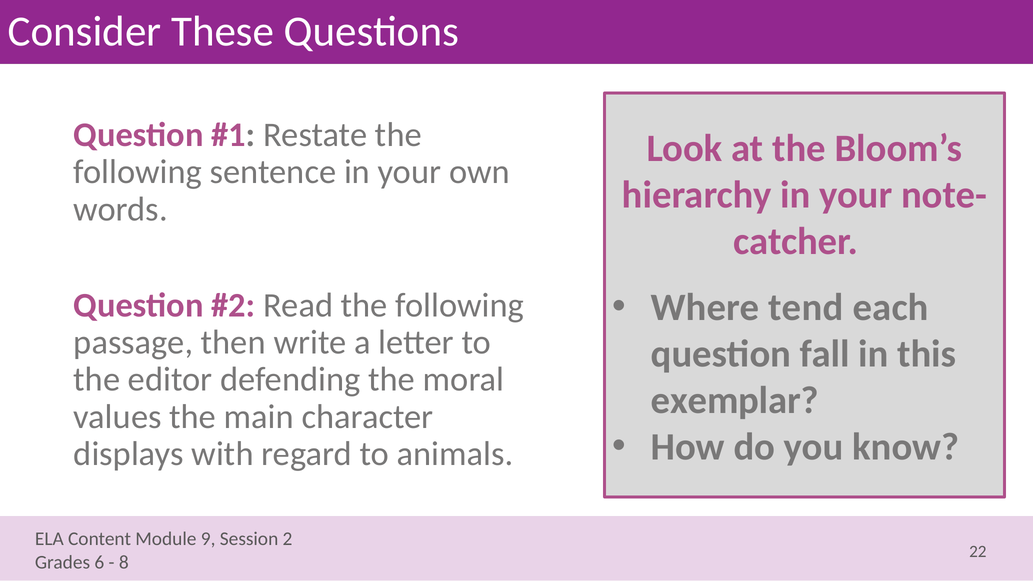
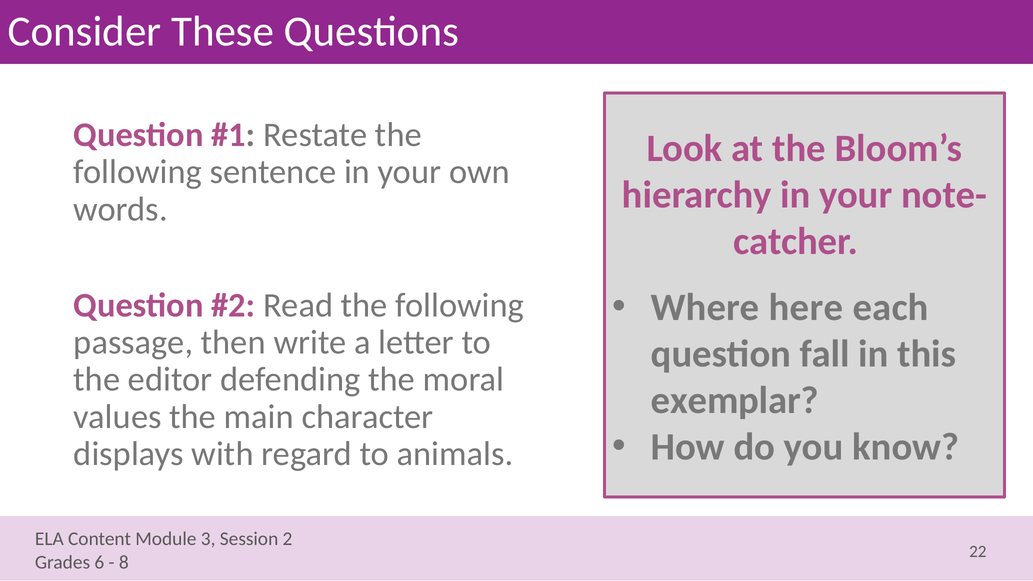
tend: tend -> here (806, 307)
9: 9 -> 3 (208, 539)
